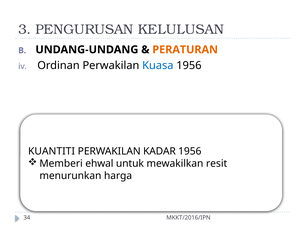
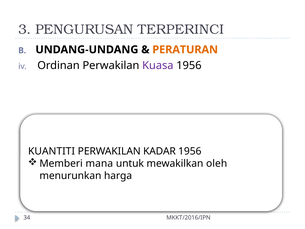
KELULUSAN: KELULUSAN -> TERPERINCI (181, 29)
Kuasa colour: blue -> purple (158, 65)
ehwal: ehwal -> mana (99, 163)
resit: resit -> oleh (217, 163)
